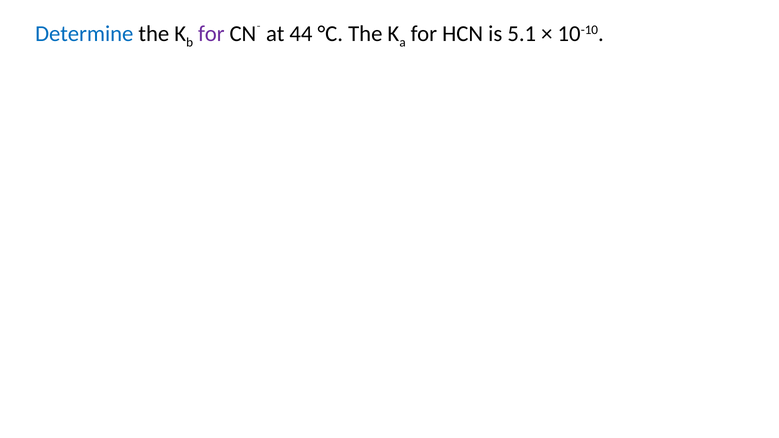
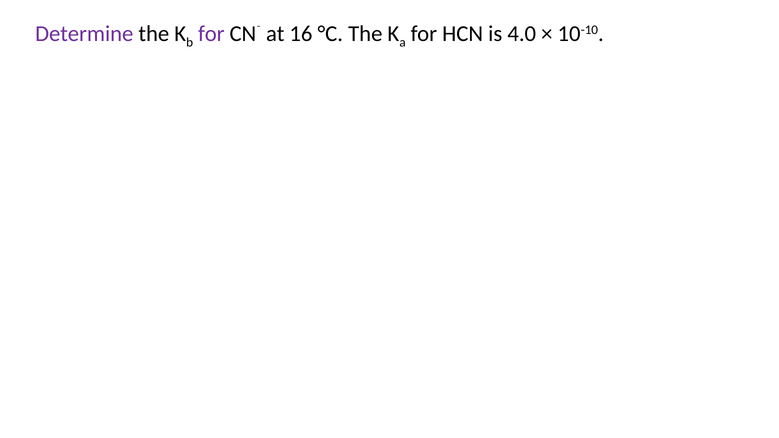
Determine colour: blue -> purple (84, 34)
44: 44 -> 16 (301, 34)
5.1: 5.1 -> 4.0 (522, 34)
